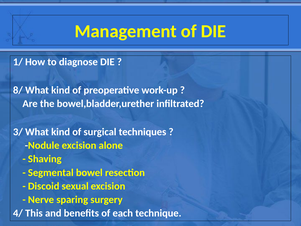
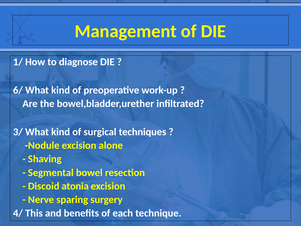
8/: 8/ -> 6/ (18, 90)
sexual: sexual -> atonia (75, 186)
